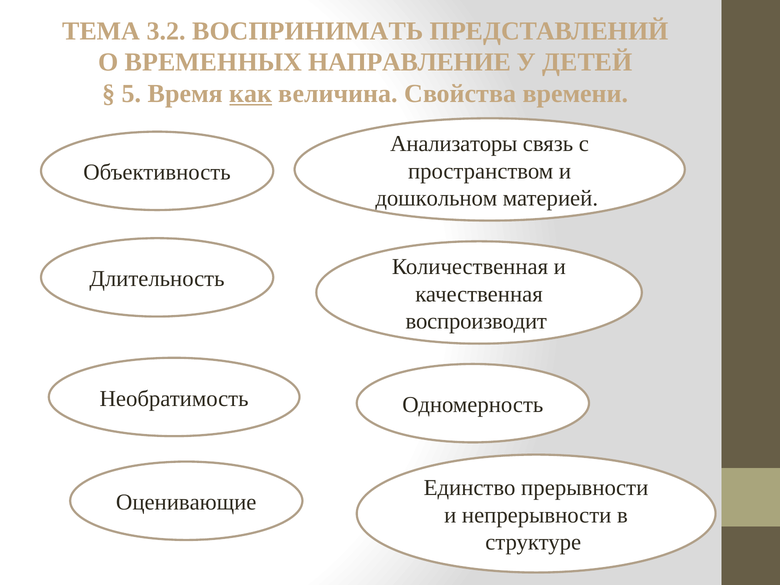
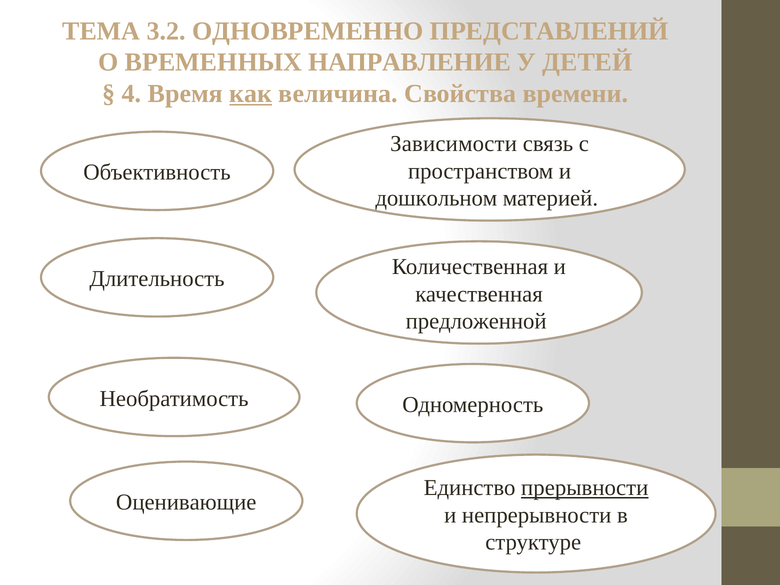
ВОСПРИНИМАТЬ: ВОСПРИНИМАТЬ -> ОДНОВРЕМЕННО (308, 31)
5: 5 -> 4 (132, 94)
Анализаторы: Анализаторы -> Зависимости (454, 144)
воспроизводит: воспроизводит -> предложенной (476, 321)
прерывности underline: none -> present (585, 488)
